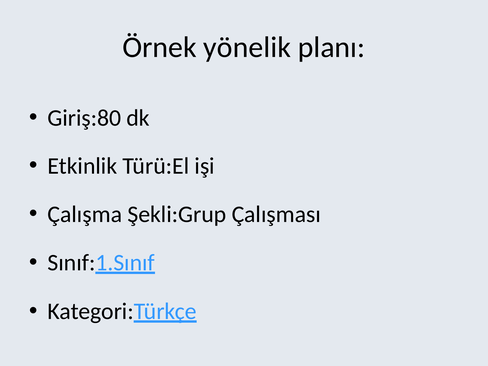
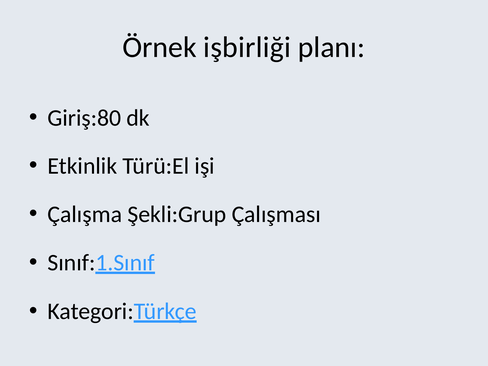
yönelik: yönelik -> işbirliği (247, 47)
